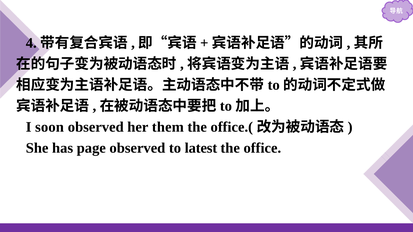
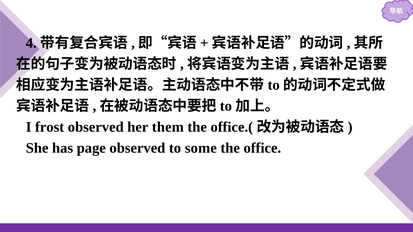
soon: soon -> frost (50, 127)
latest: latest -> some (201, 148)
